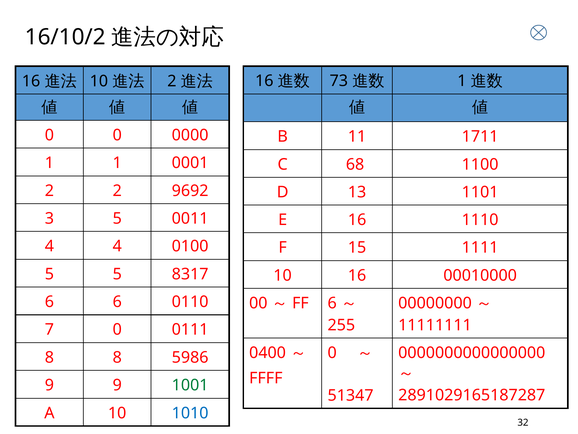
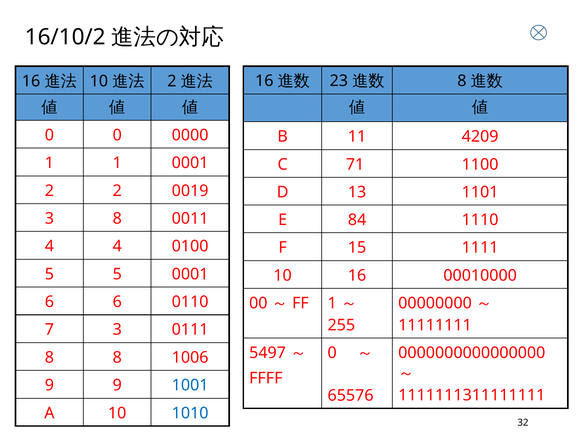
73: 73 -> 23 (339, 81)
1: 1 -> 8 (462, 81)
1711: 1711 -> 4209 (480, 136)
68: 68 -> 71 (355, 164)
9692: 9692 -> 0019 (190, 190)
3 5: 5 -> 8 (117, 218)
E 16: 16 -> 84 (357, 220)
5 8317: 8317 -> 0001 (190, 274)
6: 6 -> 1 (332, 303)
7 0: 0 -> 3 (117, 329)
0400: 0400 -> 5497 (268, 353)
5986: 5986 -> 1006 (190, 357)
1001 colour: green -> blue (190, 385)
2891029165187287: 2891029165187287 -> 1111111311111111 (472, 395)
51347: 51347 -> 65576 (351, 395)
